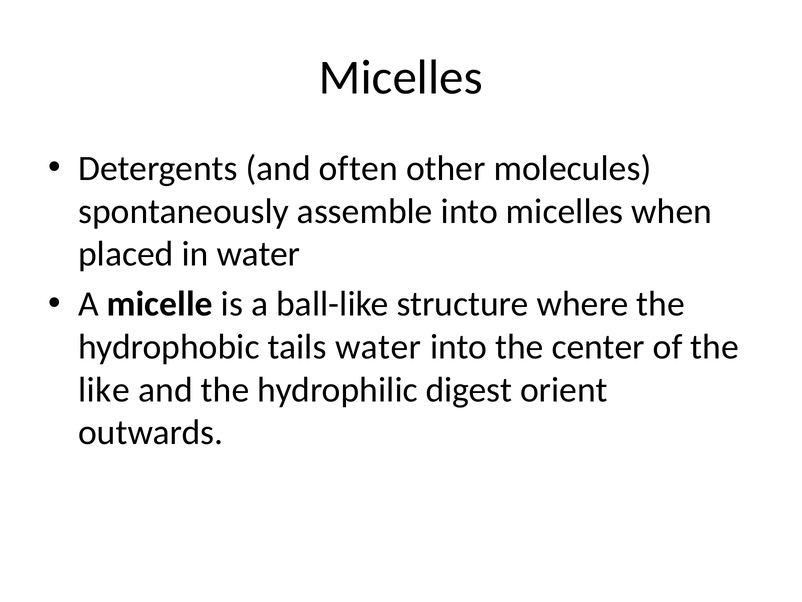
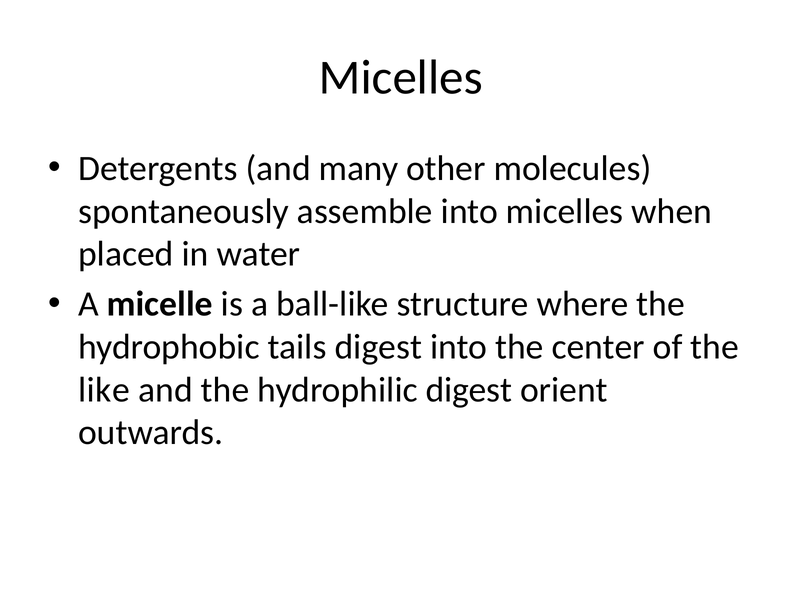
often: often -> many (359, 168)
tails water: water -> digest (378, 347)
